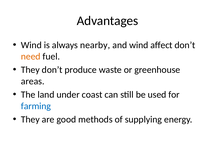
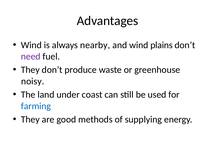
affect: affect -> plains (161, 45)
need colour: orange -> purple (31, 57)
areas: areas -> noisy (33, 81)
